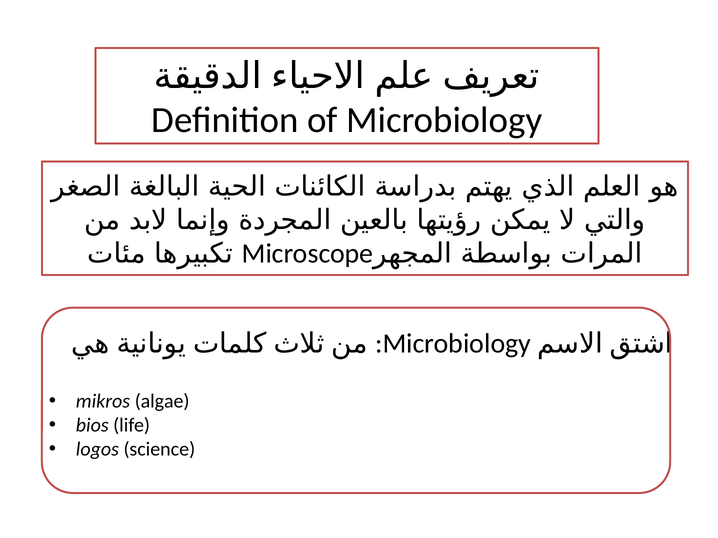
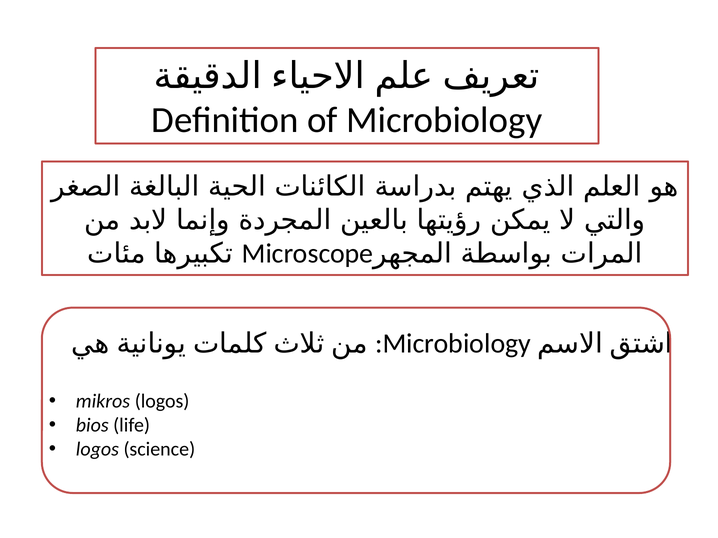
mikros algae: algae -> logos (162, 402)
